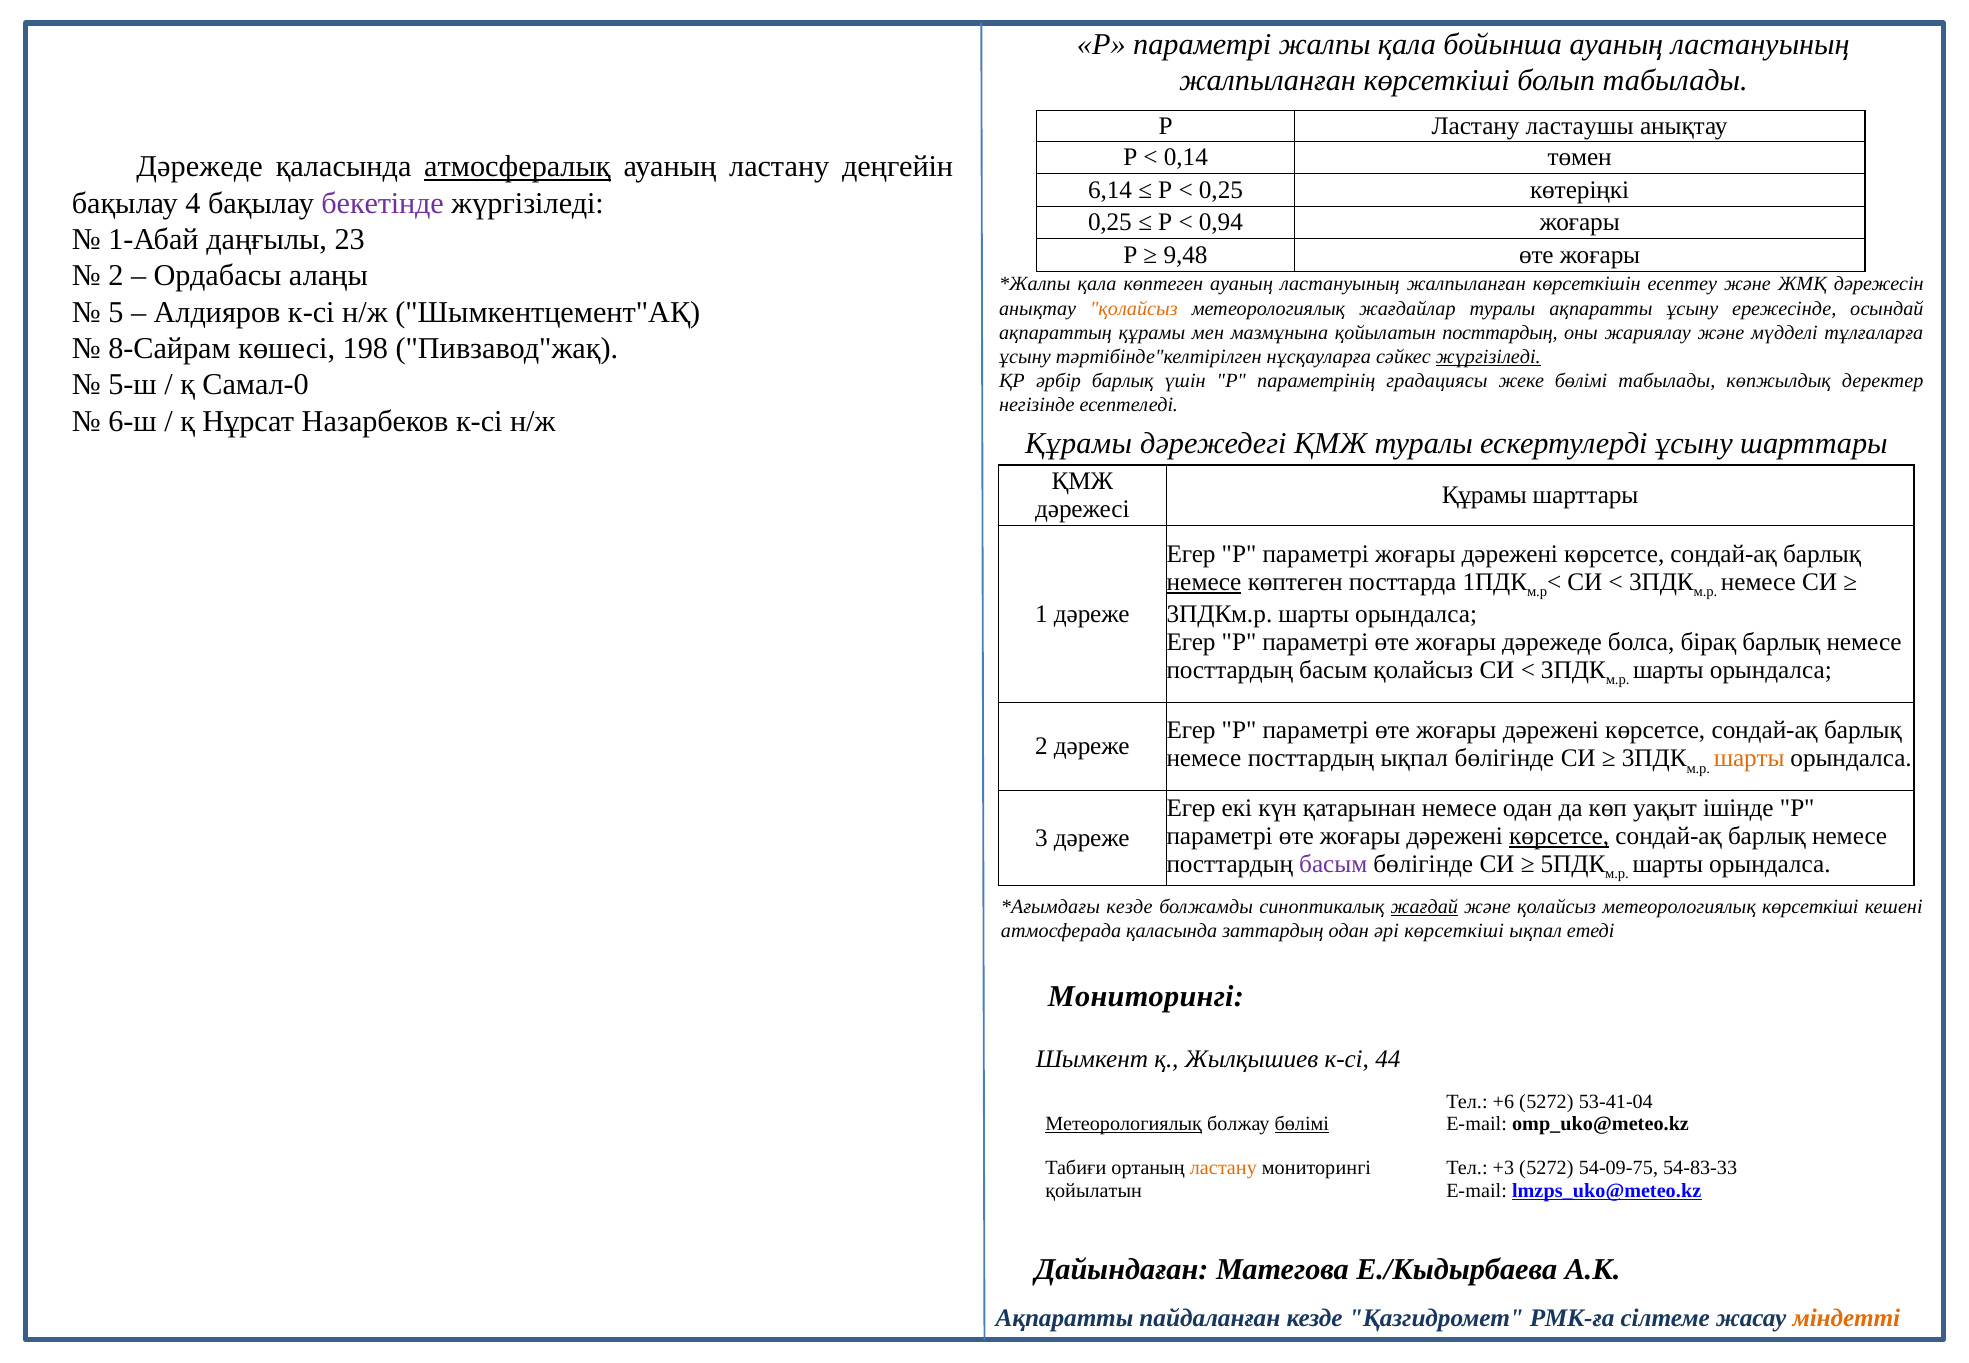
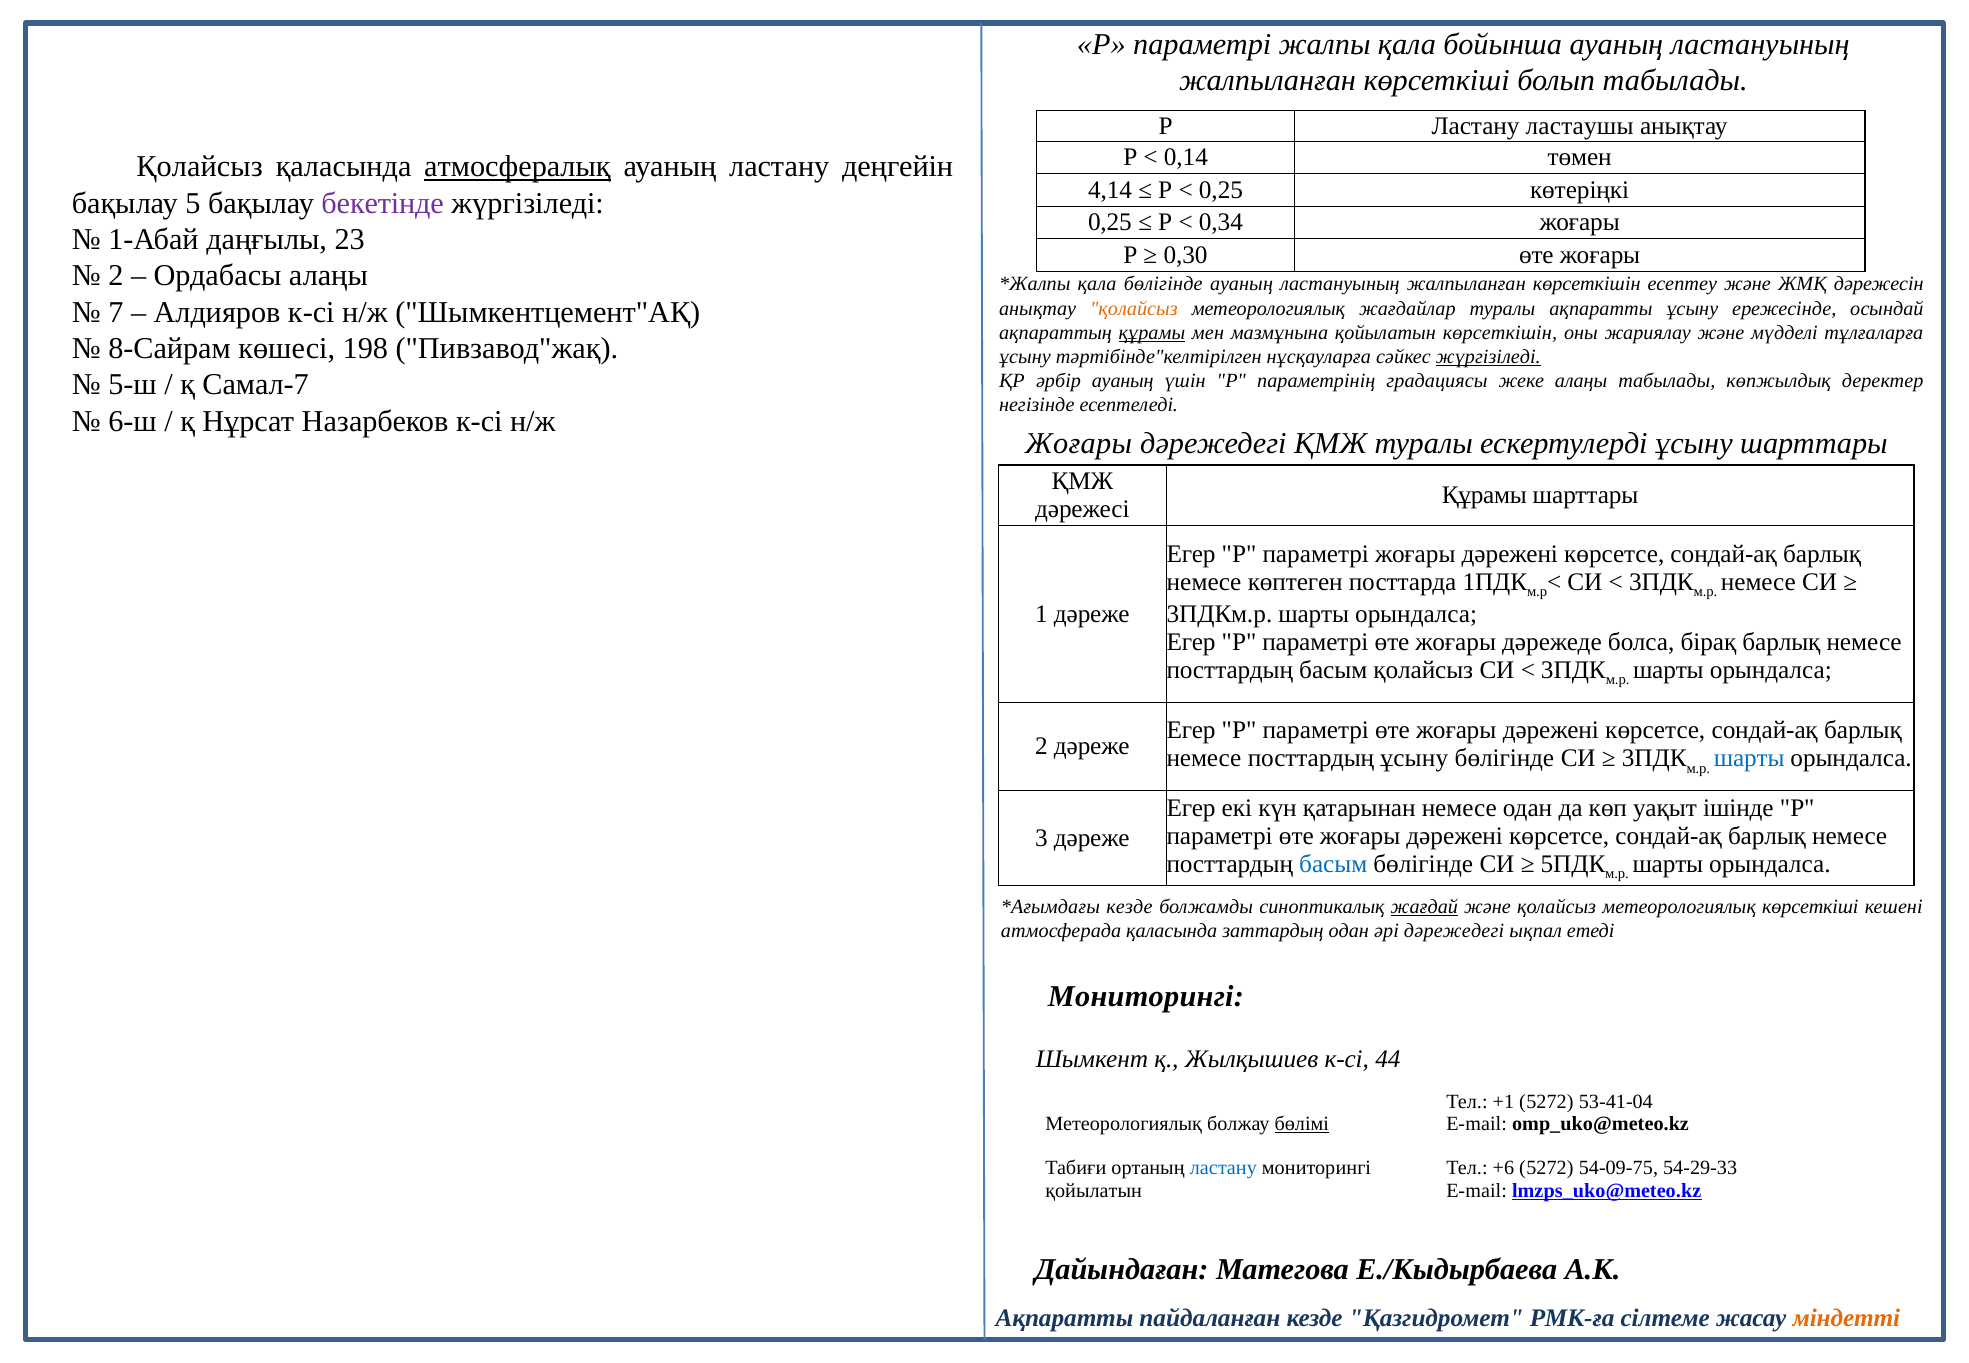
Дәрежеде: Дәрежеде -> Қолайсыз (200, 167)
6,14: 6,14 -> 4,14 (1110, 190)
4: 4 -> 5 (193, 203)
0,94: 0,94 -> 0,34 (1221, 222)
9,48: 9,48 -> 0,30 (1186, 255)
қала көптеген: көптеген -> бөлігінде (1163, 284)
5: 5 -> 7 (116, 312)
құрамы underline: none -> present (1152, 333)
қойылатын посттардың: посттардың -> көрсеткішін (1500, 333)
Самал-0: Самал-0 -> Самал-7 (256, 385)
әрбір барлық: барлық -> ауаның (1123, 381)
жеке бөлімі: бөлімі -> алаңы (1581, 381)
Құрамы: Құрамы -> Жоғары (1079, 444)
немесе underline: present -> none (1204, 582)
посттардың ықпал: ықпал -> ұсыну (1414, 758)
шарты colour: orange -> blue (1749, 758)
көрсетсе underline: present -> none (1559, 836)
басым colour: purple -> blue (1333, 864)
әрі көрсеткіші: көрсеткіші -> дәрежедегі (1454, 931)
+6: +6 -> +1 (1503, 1102)
Метеорологиялық underline: present -> none (1124, 1124)
ластану colour: orange -> blue (1223, 1168)
+3: +3 -> +6 (1503, 1168)
54-83-33: 54-83-33 -> 54-29-33 (1700, 1168)
